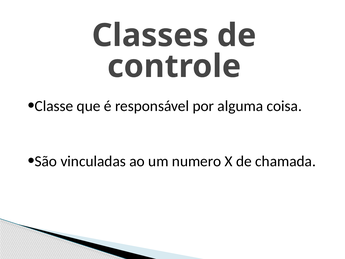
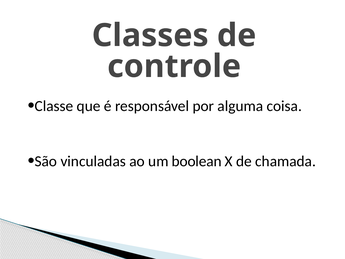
numero: numero -> boolean (197, 161)
